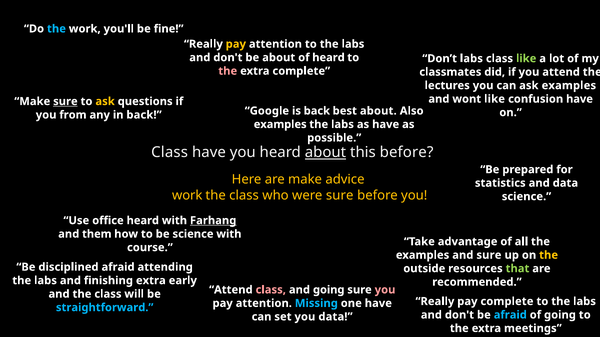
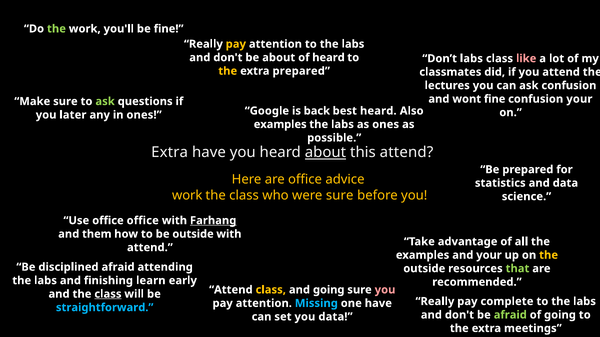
the colour: light blue -> light green (56, 29)
like colour: light green -> pink (526, 59)
the colour: pink -> yellow (228, 71)
extra complete: complete -> prepared (301, 71)
ask examples: examples -> confusion (569, 86)
wont like: like -> fine (495, 99)
confusion have: have -> your (579, 99)
sure underline: present -> none (65, 102)
ask colour: yellow -> light green (105, 102)
best about: about -> heard (378, 111)
from: from -> later (73, 115)
in back: back -> ones (144, 115)
as have: have -> ones (386, 125)
Class: Class -> Extra (170, 153)
this before: before -> attend (407, 153)
are make: make -> office (305, 180)
office heard: heard -> office (143, 221)
be science: science -> outside (193, 234)
course: course -> attend (150, 248)
and sure: sure -> your (489, 255)
finishing extra: extra -> learn (151, 281)
class colour: pink -> yellow (271, 290)
class underline: none -> present (108, 294)
afraid colour: light blue -> light green (510, 315)
